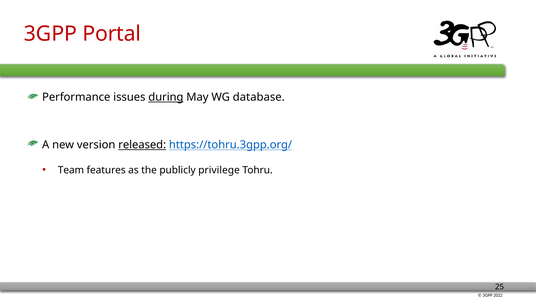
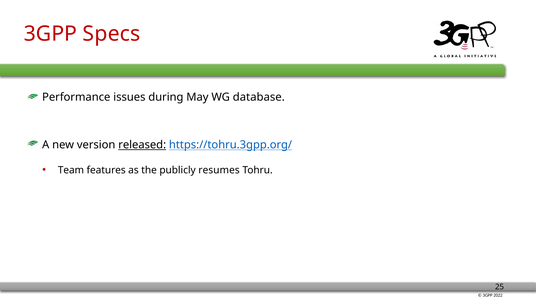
Portal: Portal -> Specs (111, 34)
during underline: present -> none (166, 97)
privilege: privilege -> resumes (219, 170)
